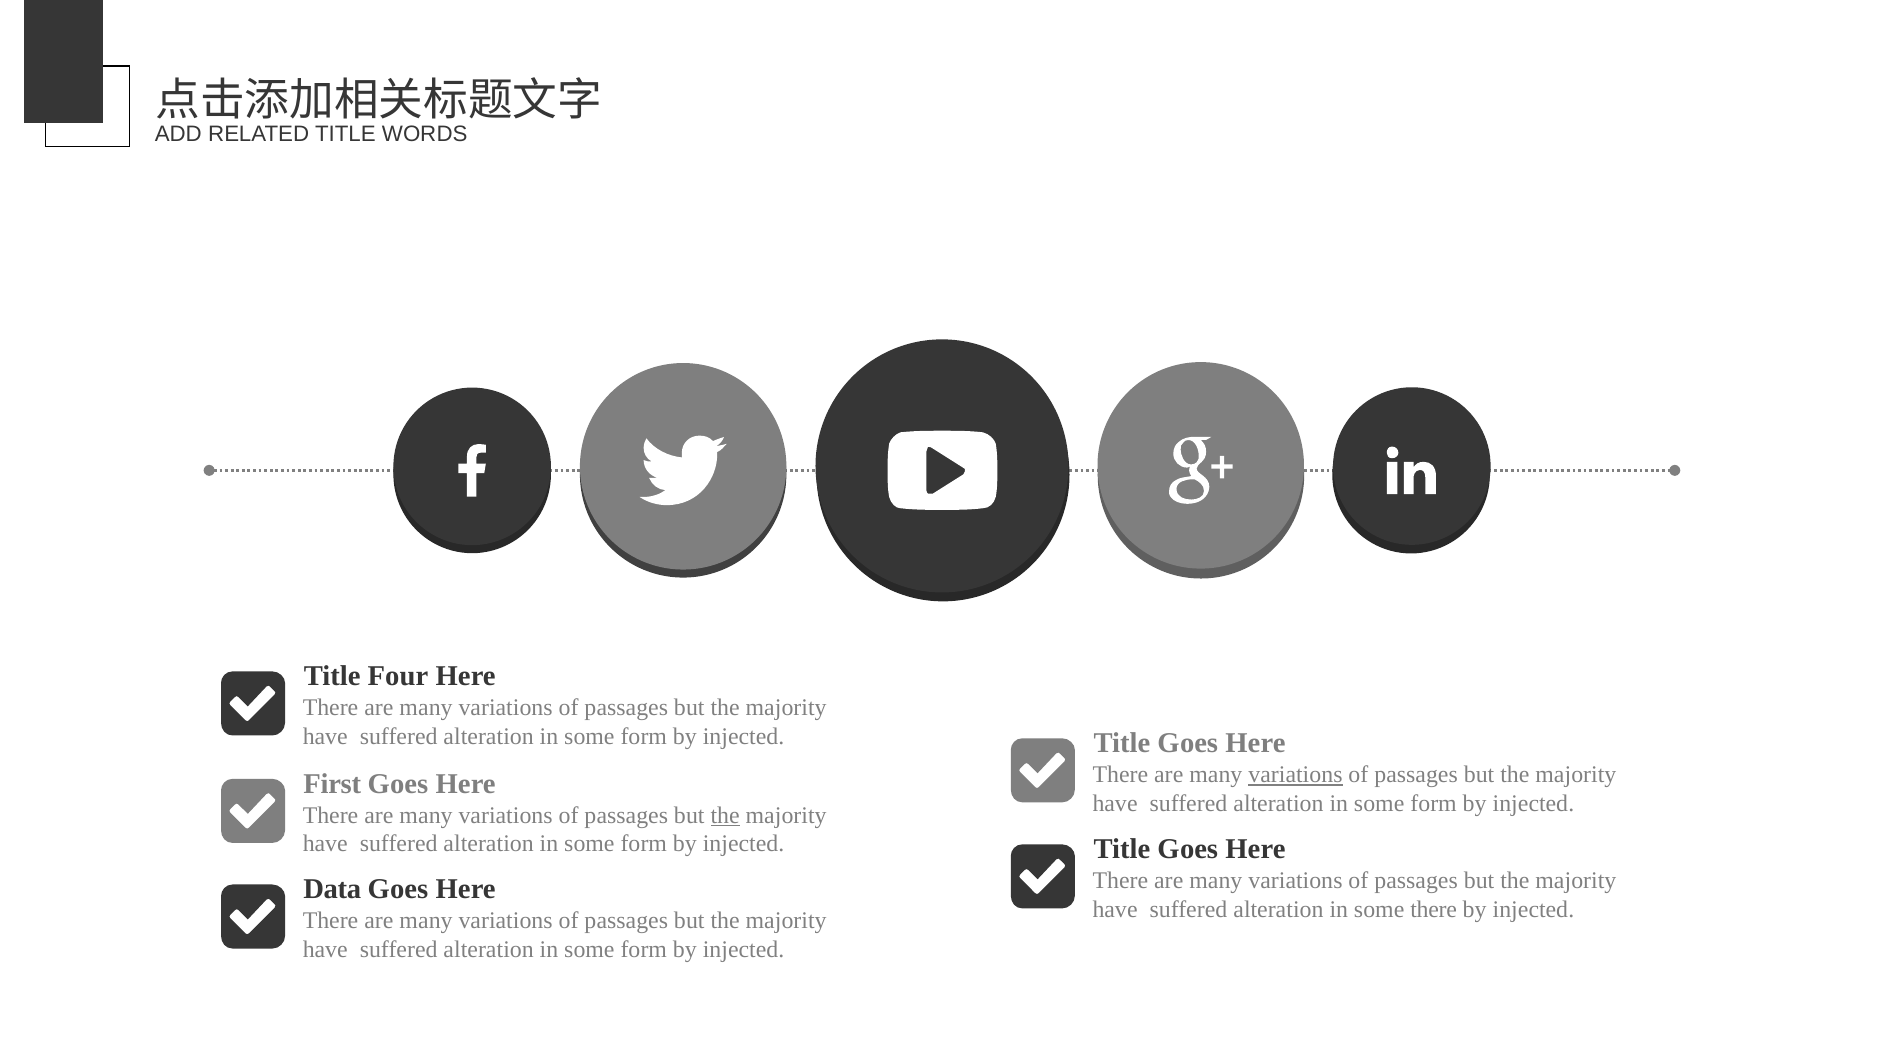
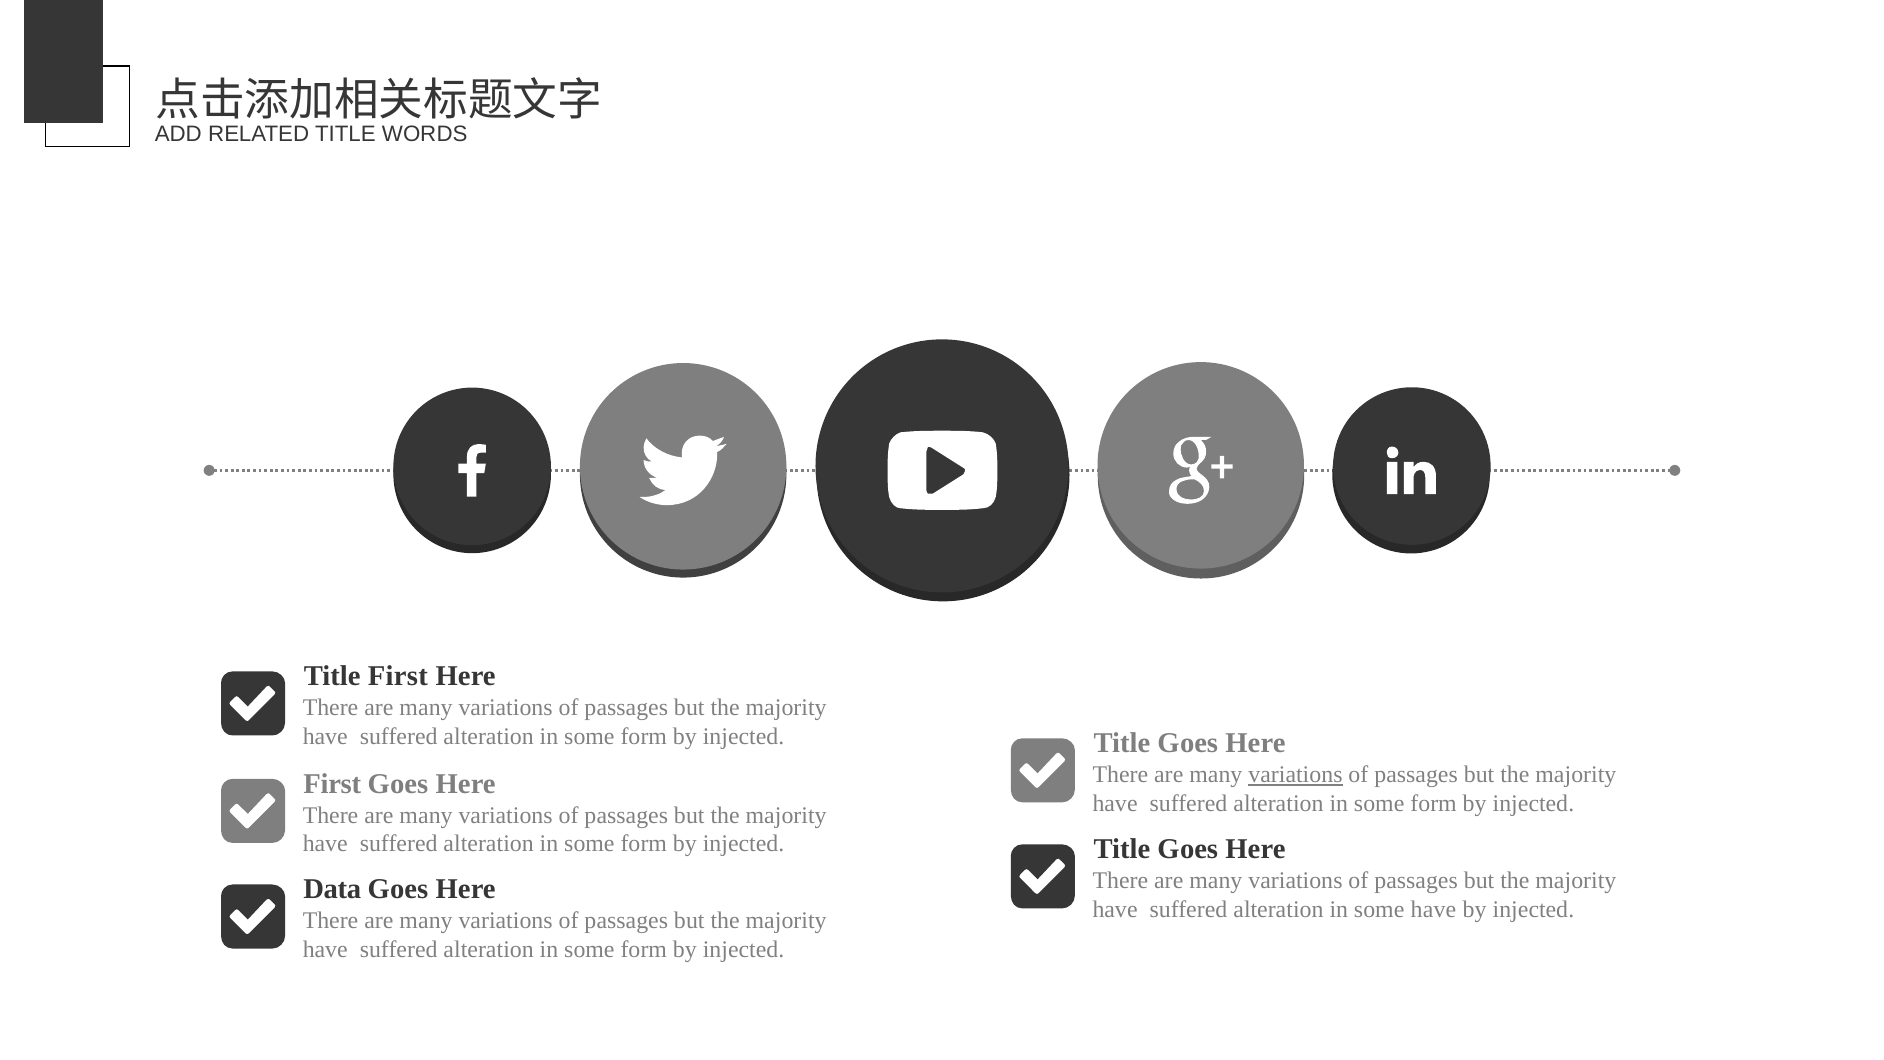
Title Four: Four -> First (398, 676)
the underline: present -> none (725, 815)
some there: there -> have (1433, 909)
